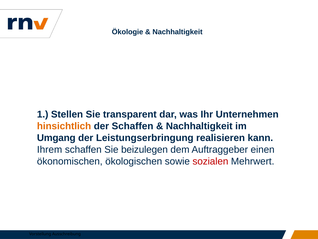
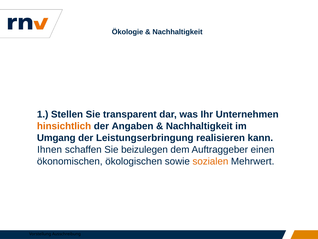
der Schaffen: Schaffen -> Angaben (133, 126)
Ihrem: Ihrem -> Ihnen (50, 149)
sozialen colour: red -> orange (210, 161)
